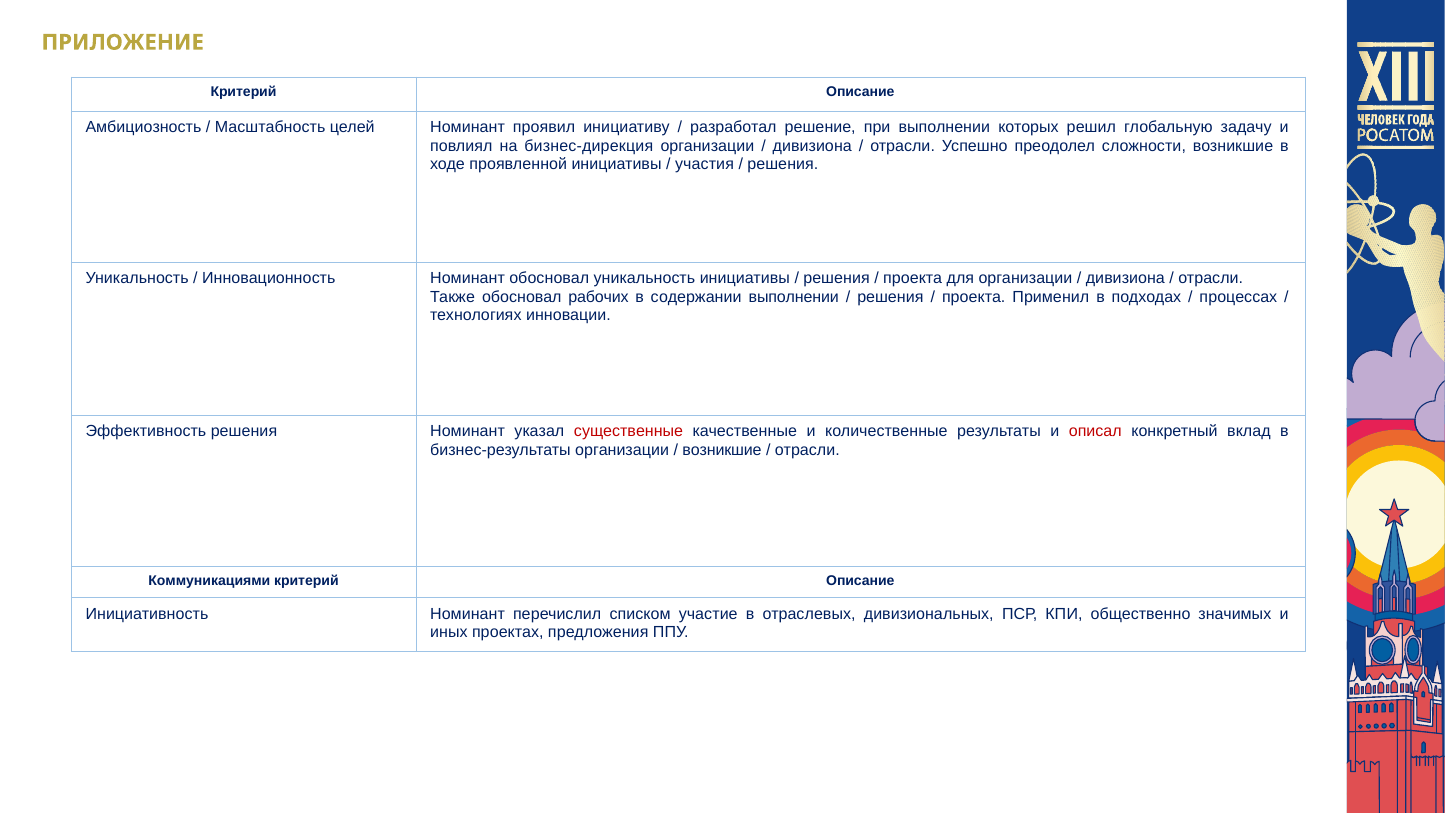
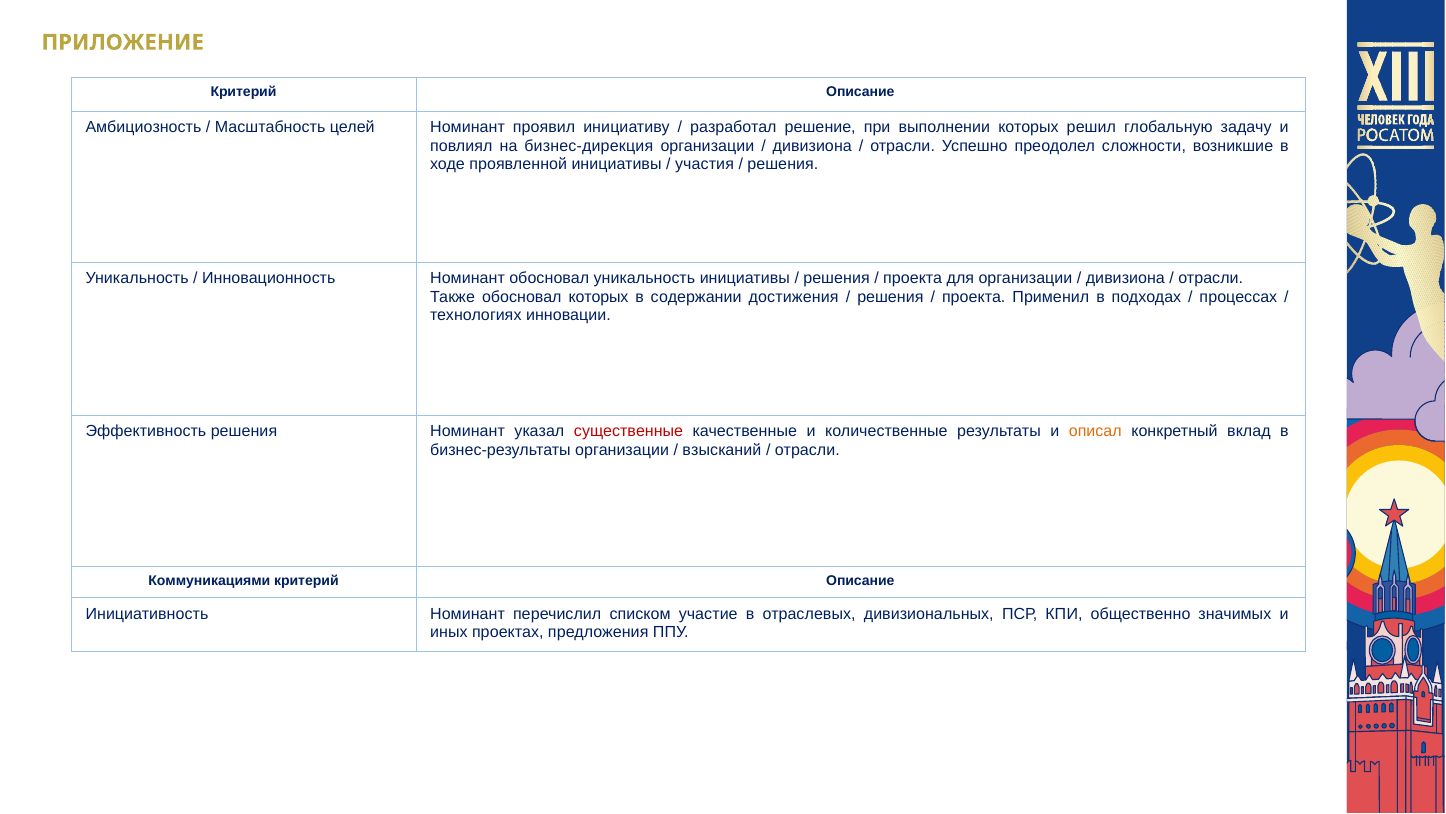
обосновал рабочих: рабочих -> которых (599, 297)
содержании выполнении: выполнении -> достижения (794, 297)
описал colour: red -> orange (1095, 431)
возникшие: возникшие -> взысканий (722, 449)
